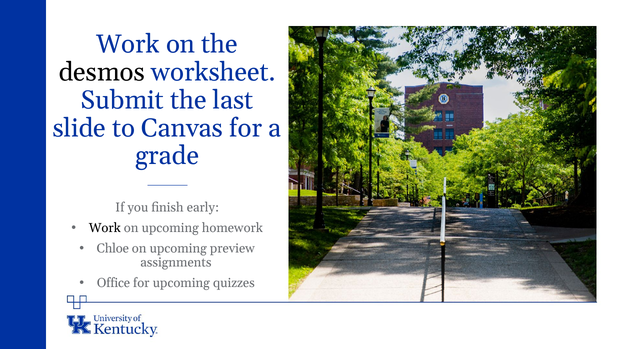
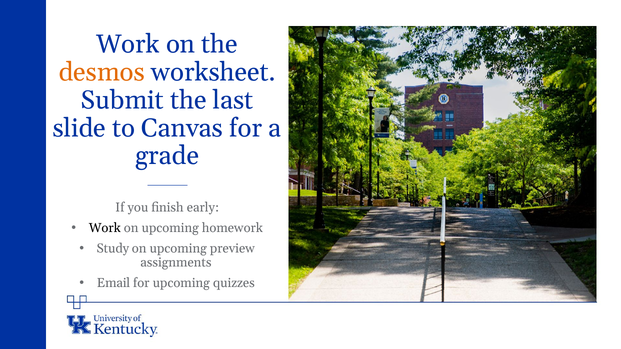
desmos colour: black -> orange (102, 72)
Chloe: Chloe -> Study (113, 249)
Office: Office -> Email (113, 283)
